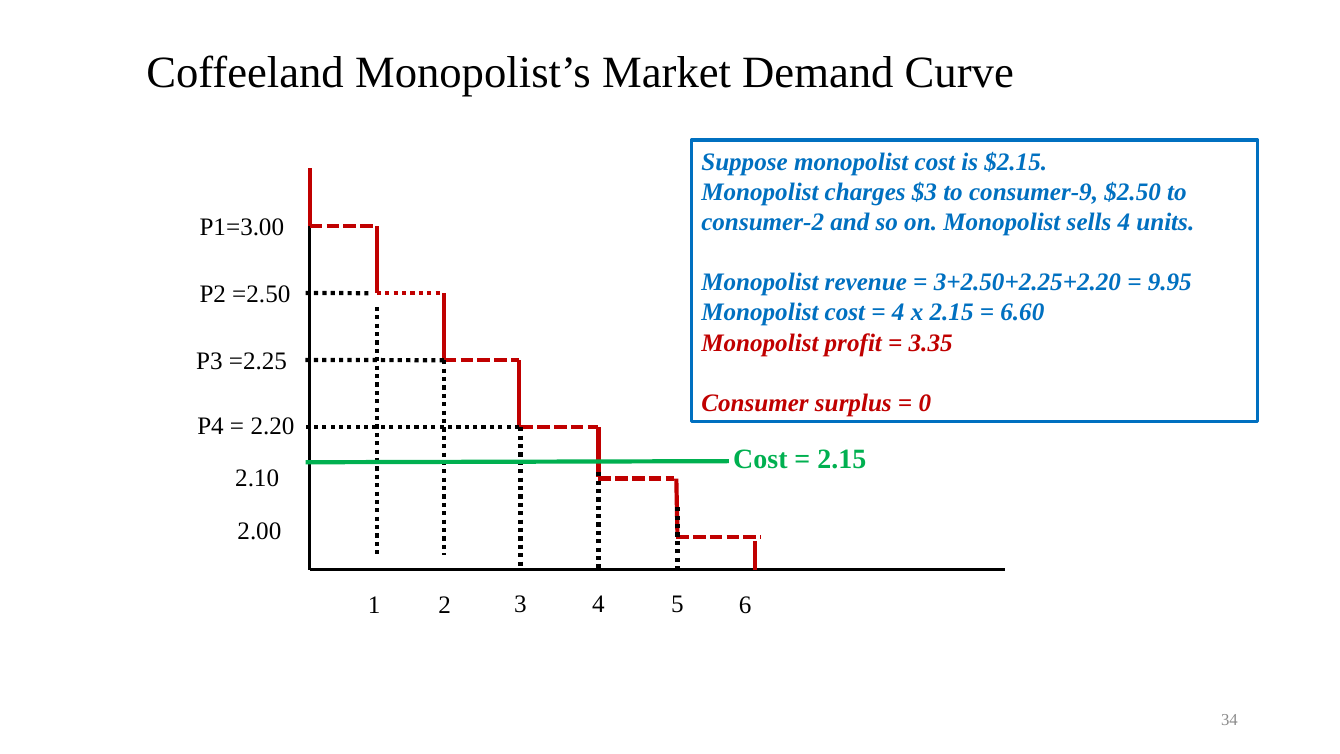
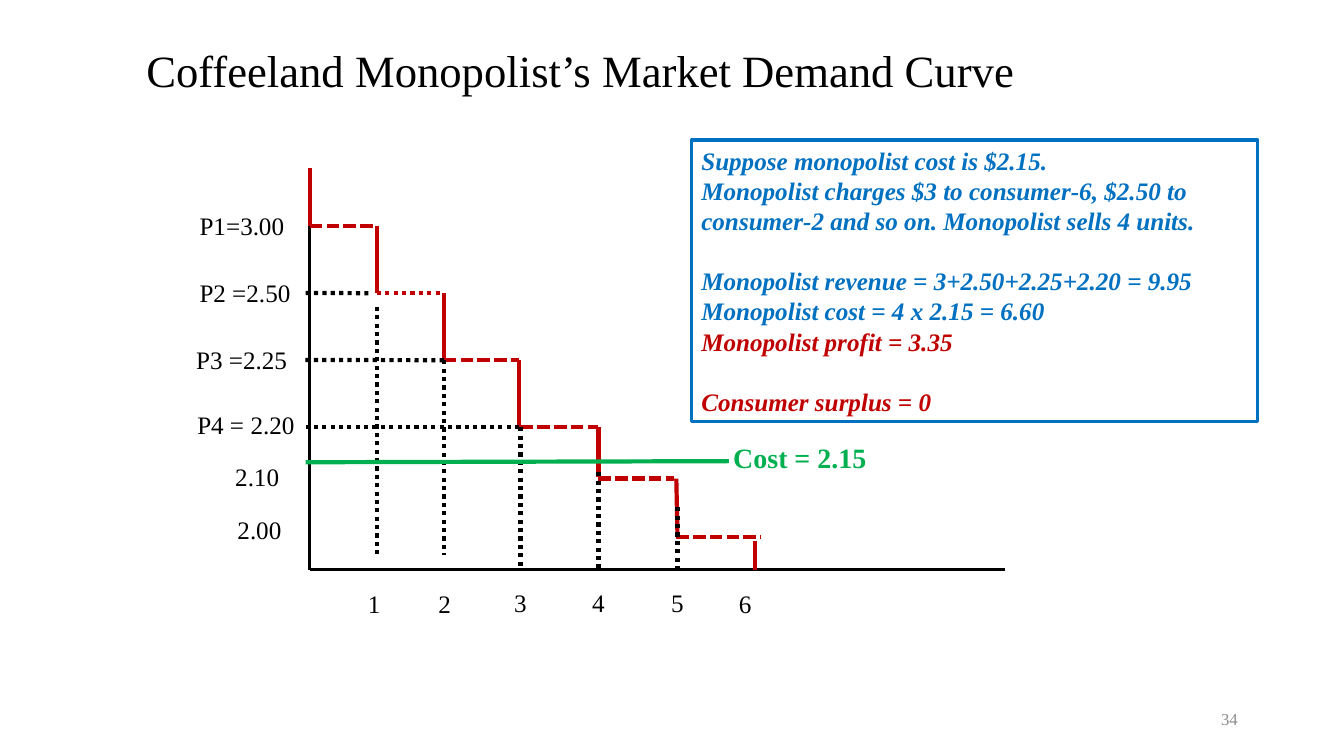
consumer-9: consumer-9 -> consumer-6 (1034, 192)
